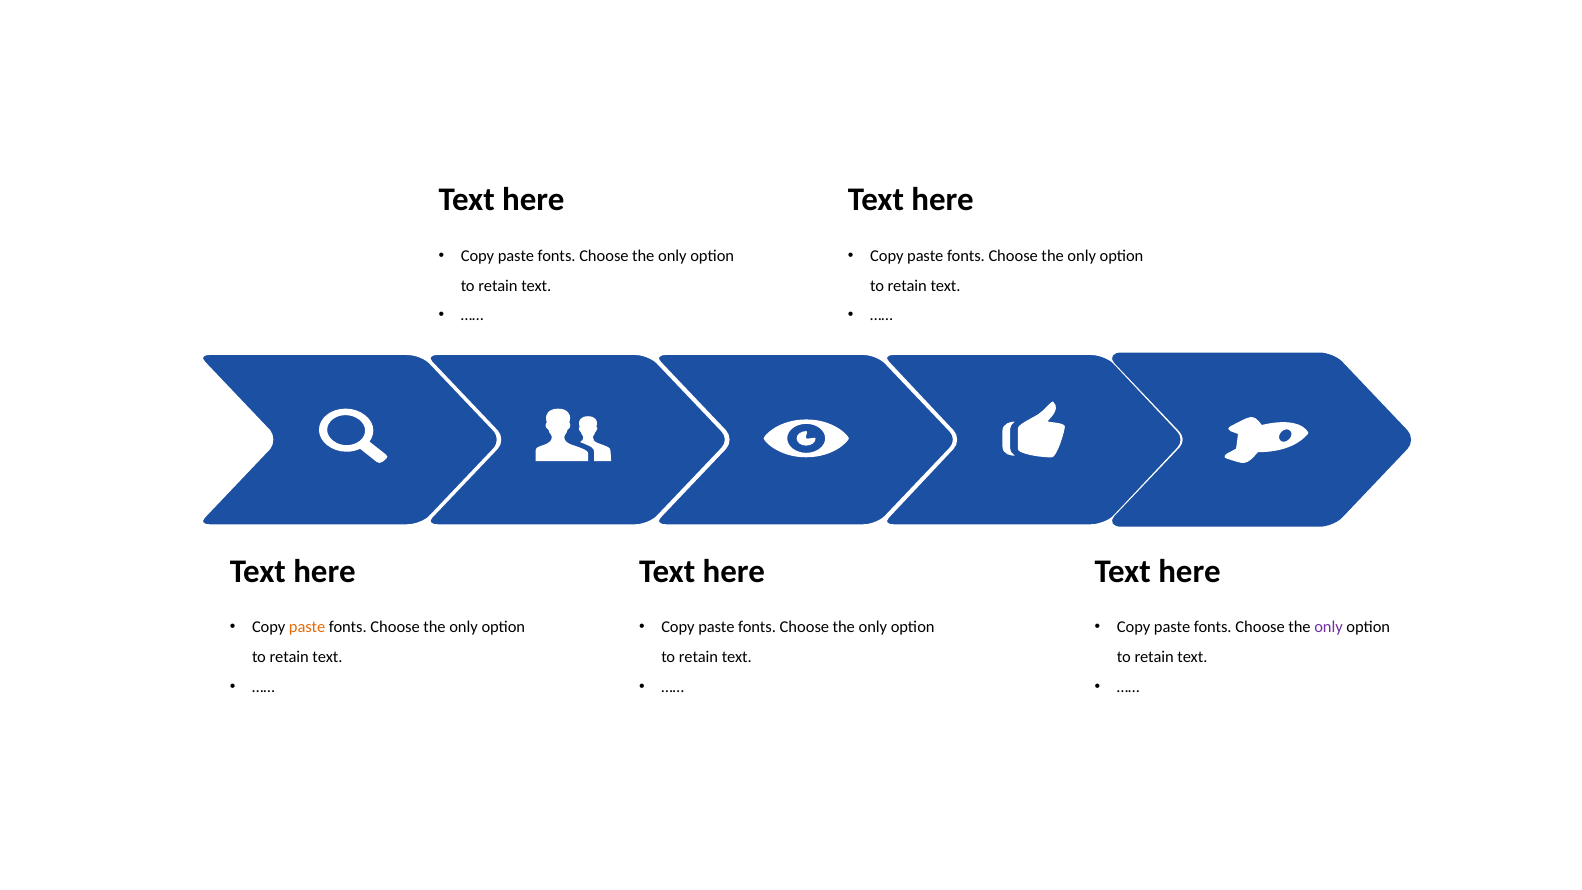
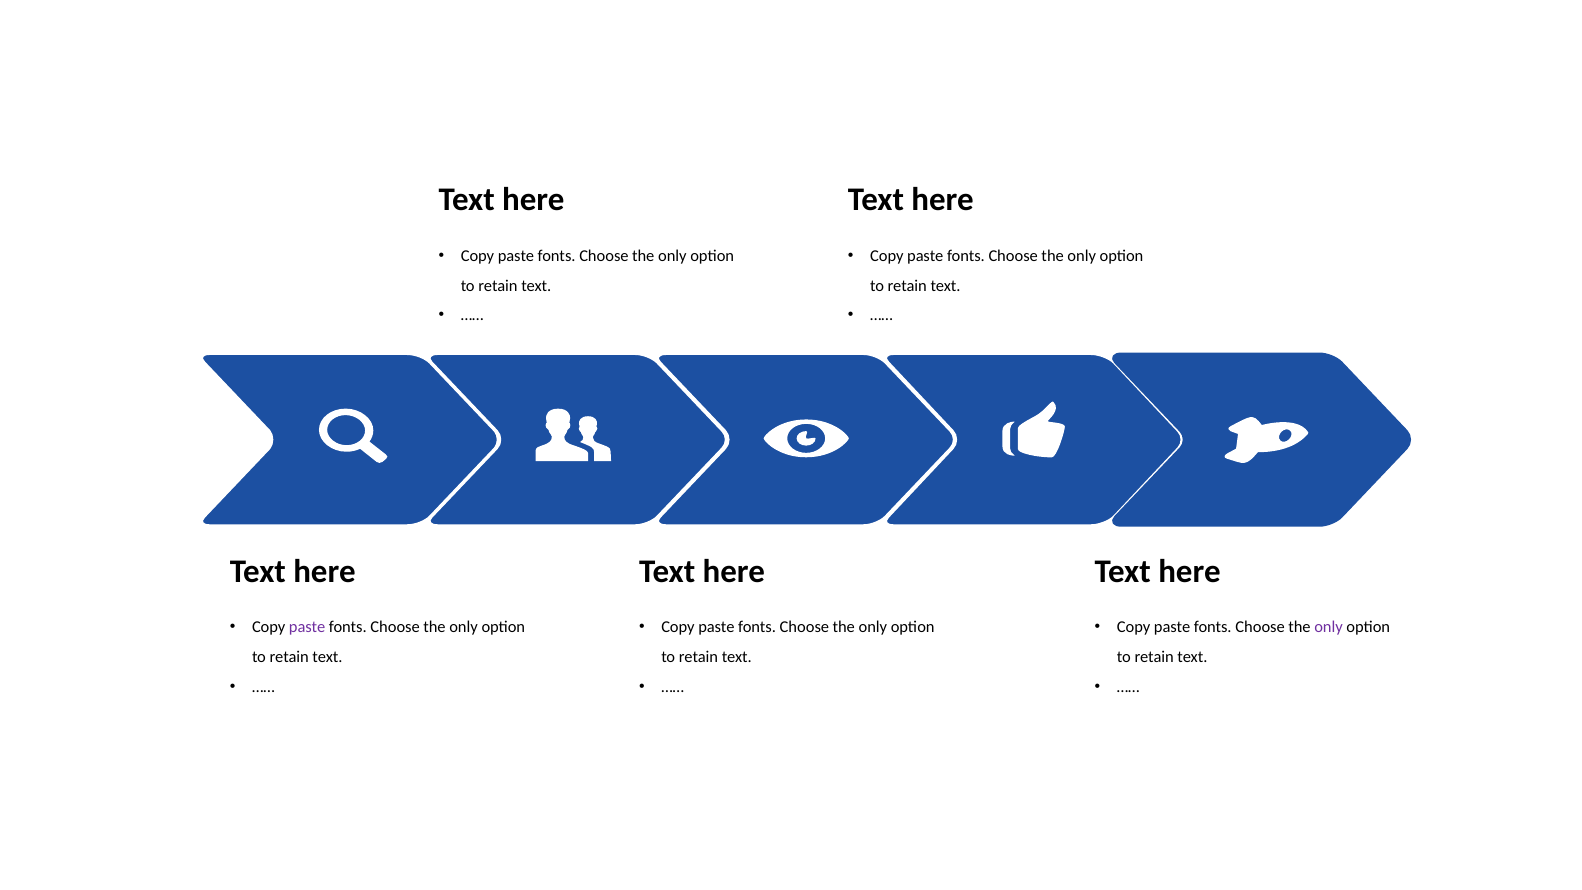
paste colour: orange -> purple (307, 627)
